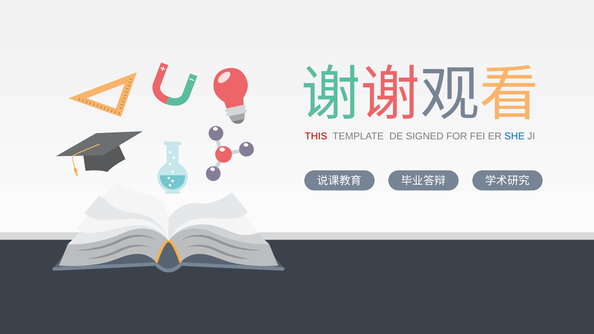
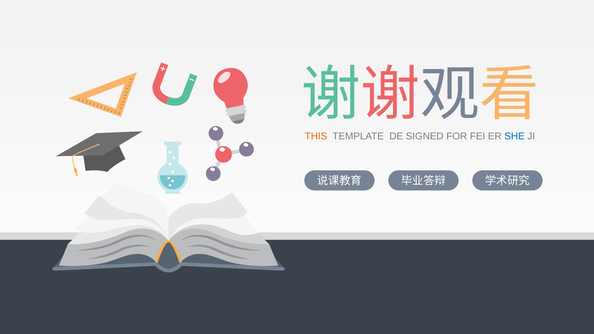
THIS colour: red -> orange (316, 136)
